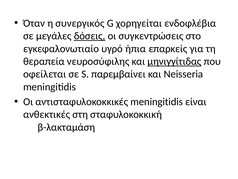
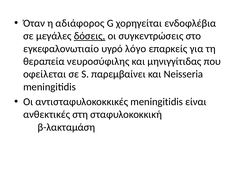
συνεργικός: συνεργικός -> αδιάφορος (80, 23)
ήπια: ήπια -> λόγο (136, 49)
μηνιγγίτιδας underline: present -> none (174, 61)
